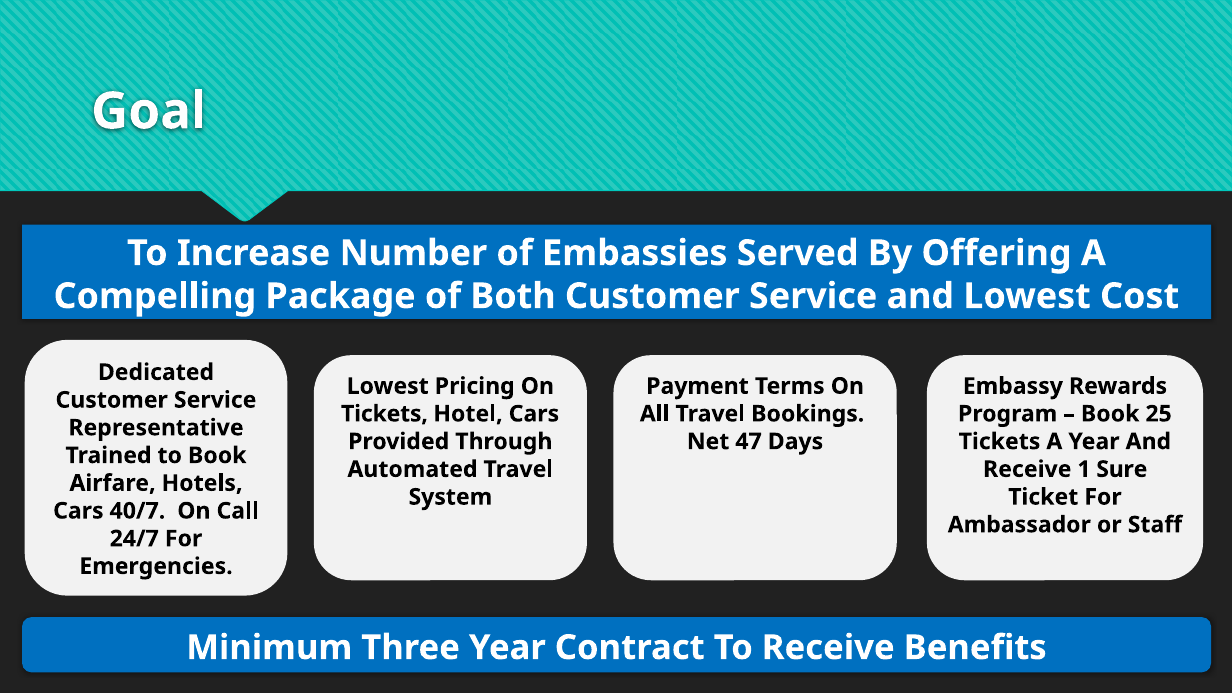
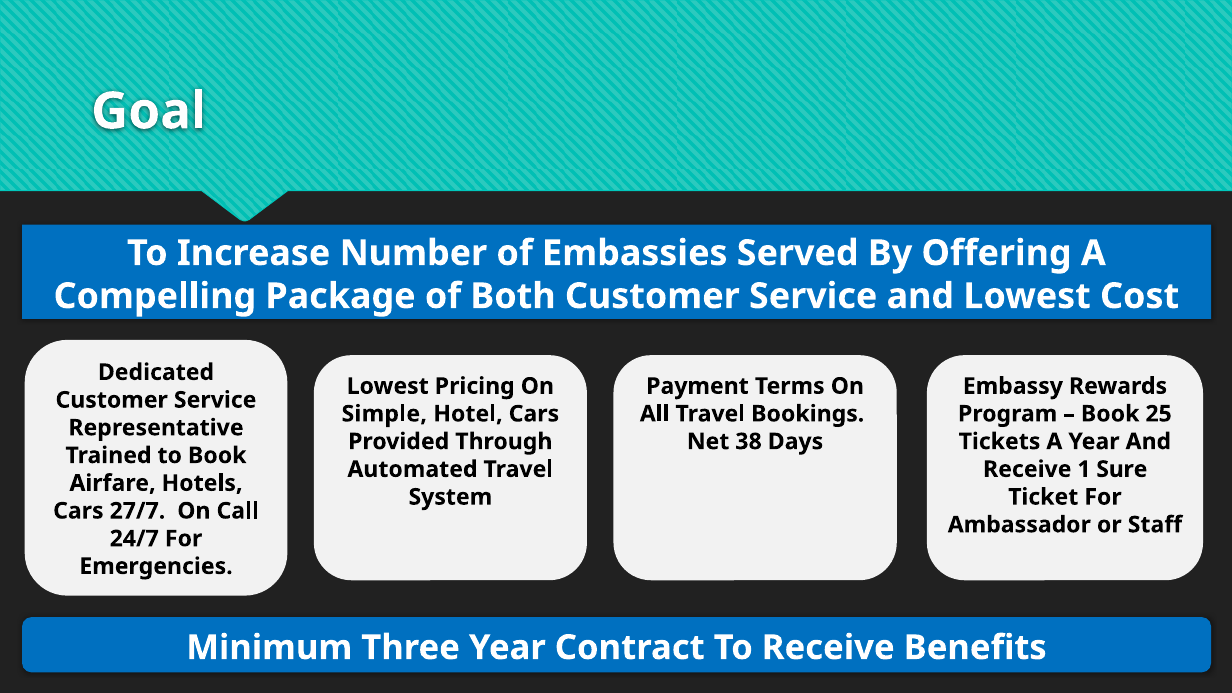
Tickets: Tickets -> Simple (384, 414)
47: 47 -> 38 (749, 442)
40/7: 40/7 -> 27/7 (137, 511)
